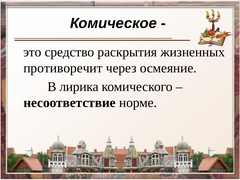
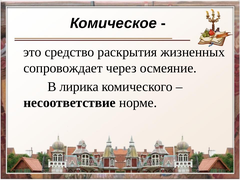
противоречит: противоречит -> сопровождает (63, 68)
